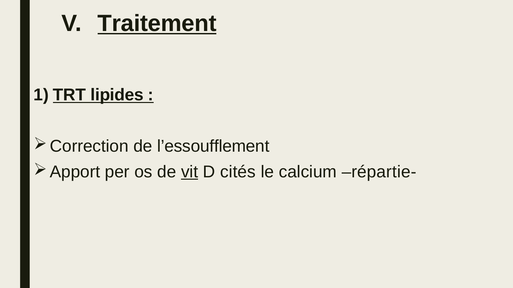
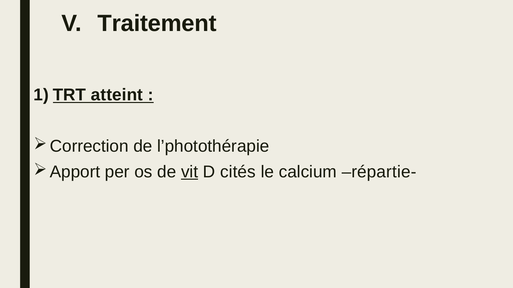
Traitement underline: present -> none (157, 24)
lipides: lipides -> atteint (117, 95)
l’essoufflement: l’essoufflement -> l’photothérapie (213, 147)
